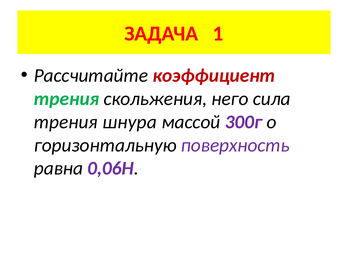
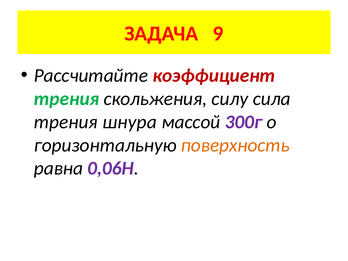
1: 1 -> 9 (218, 34)
него: него -> силу (230, 99)
поверхность colour: purple -> orange (235, 145)
